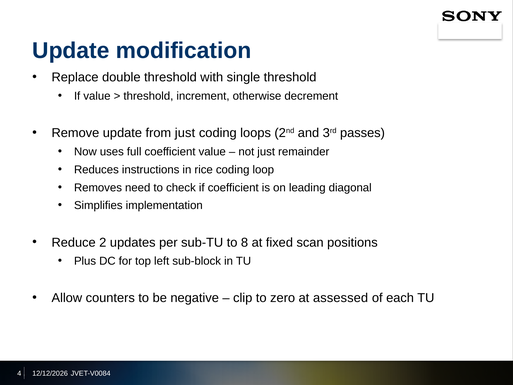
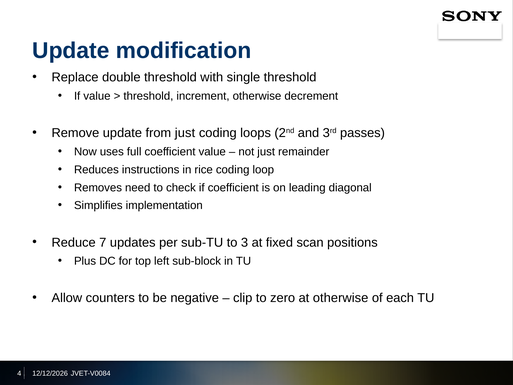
2: 2 -> 7 (103, 242)
8: 8 -> 3 (245, 242)
at assessed: assessed -> otherwise (341, 298)
